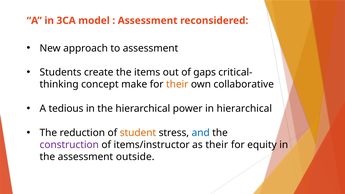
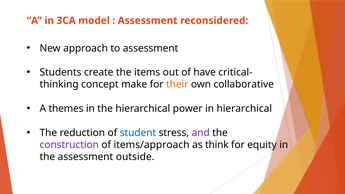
gaps: gaps -> have (205, 72)
tedious: tedious -> themes (66, 109)
student colour: orange -> blue (138, 133)
and colour: blue -> purple (201, 133)
items/instructor: items/instructor -> items/approach (152, 145)
as their: their -> think (217, 145)
